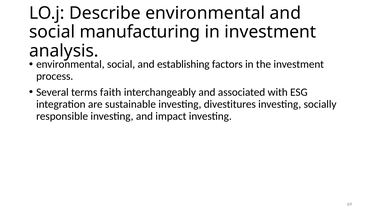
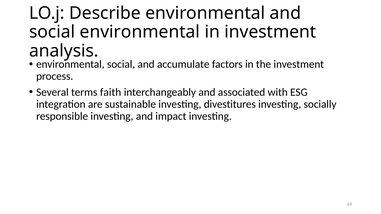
social manufacturing: manufacturing -> environmental (140, 32)
establishing: establishing -> accumulate (183, 64)
